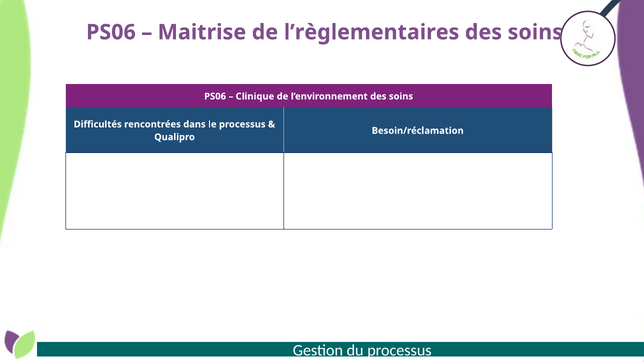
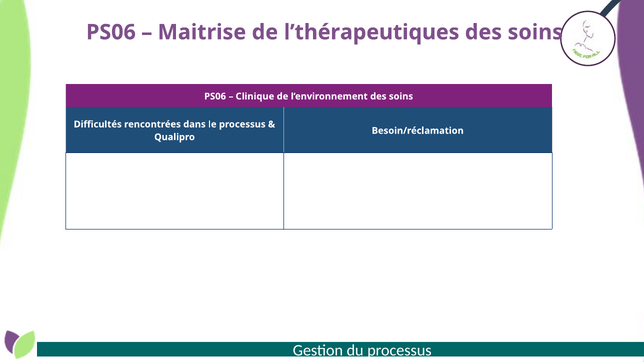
l’règlementaires: l’règlementaires -> l’thérapeutiques (372, 32)
